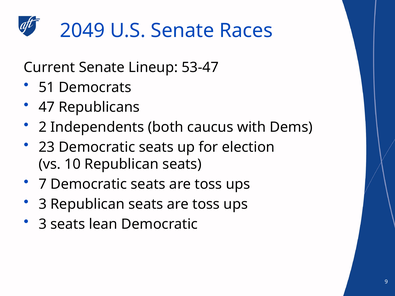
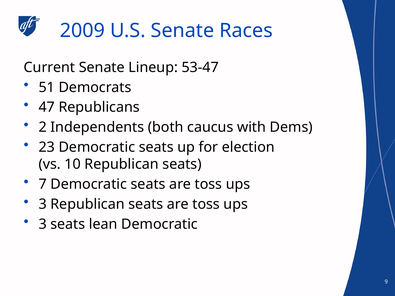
2049: 2049 -> 2009 (82, 31)
